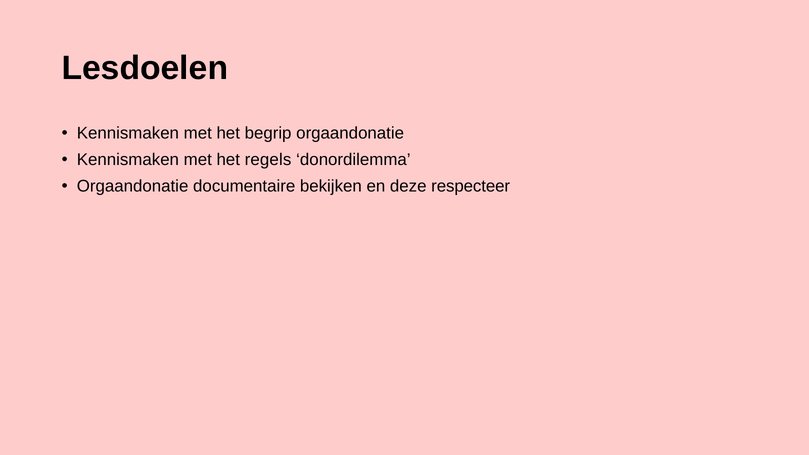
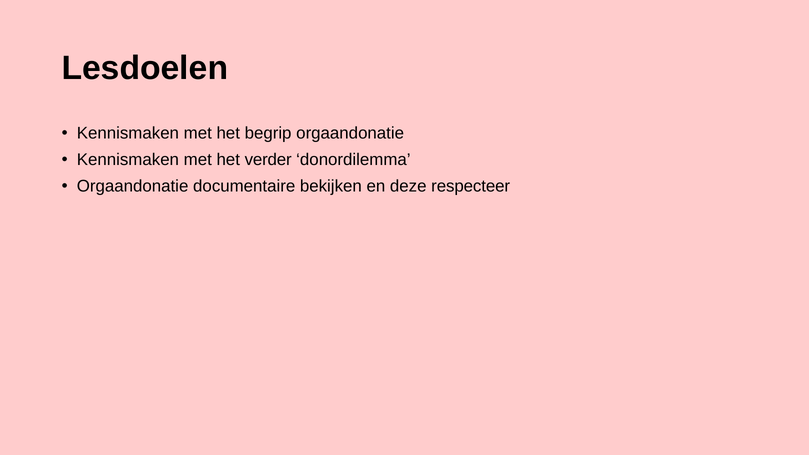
regels: regels -> verder (268, 160)
